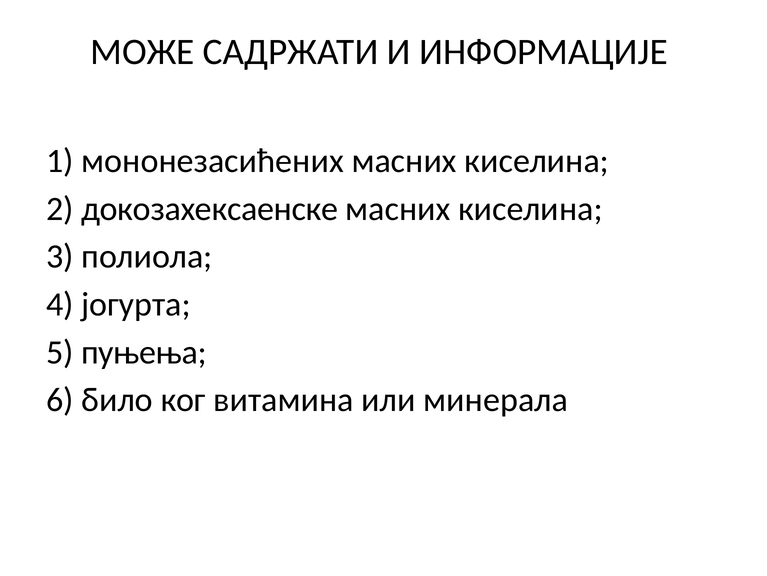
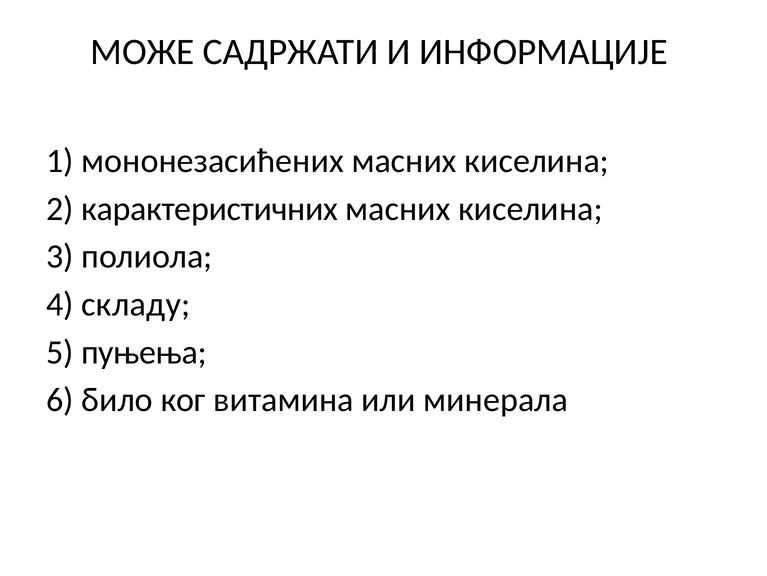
докозахексаенске: докозахексаенске -> карактеристичних (210, 209)
јогурта: јогурта -> складу (136, 304)
